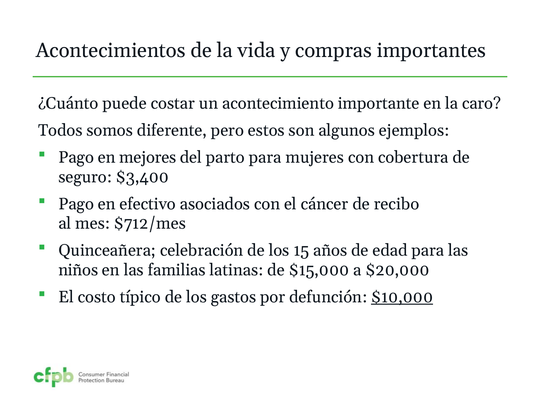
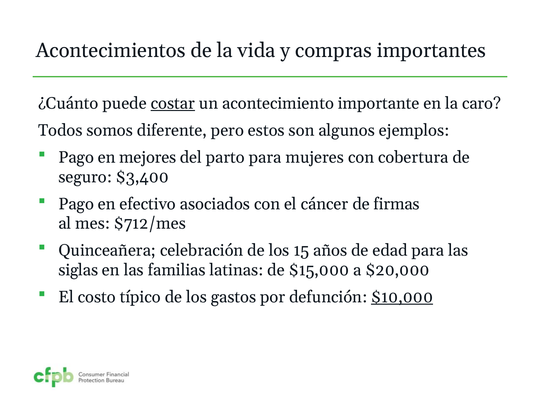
costar underline: none -> present (173, 103)
recibo: recibo -> firmas (397, 204)
niños: niños -> siglas (78, 270)
